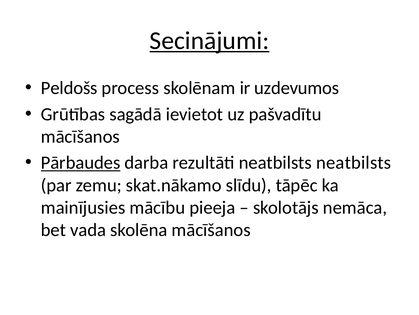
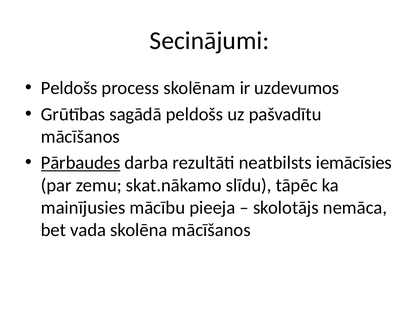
Secinājumi underline: present -> none (209, 41)
sagādā ievietot: ievietot -> peldošs (195, 114)
neatbilsts neatbilsts: neatbilsts -> iemācīsies (354, 162)
